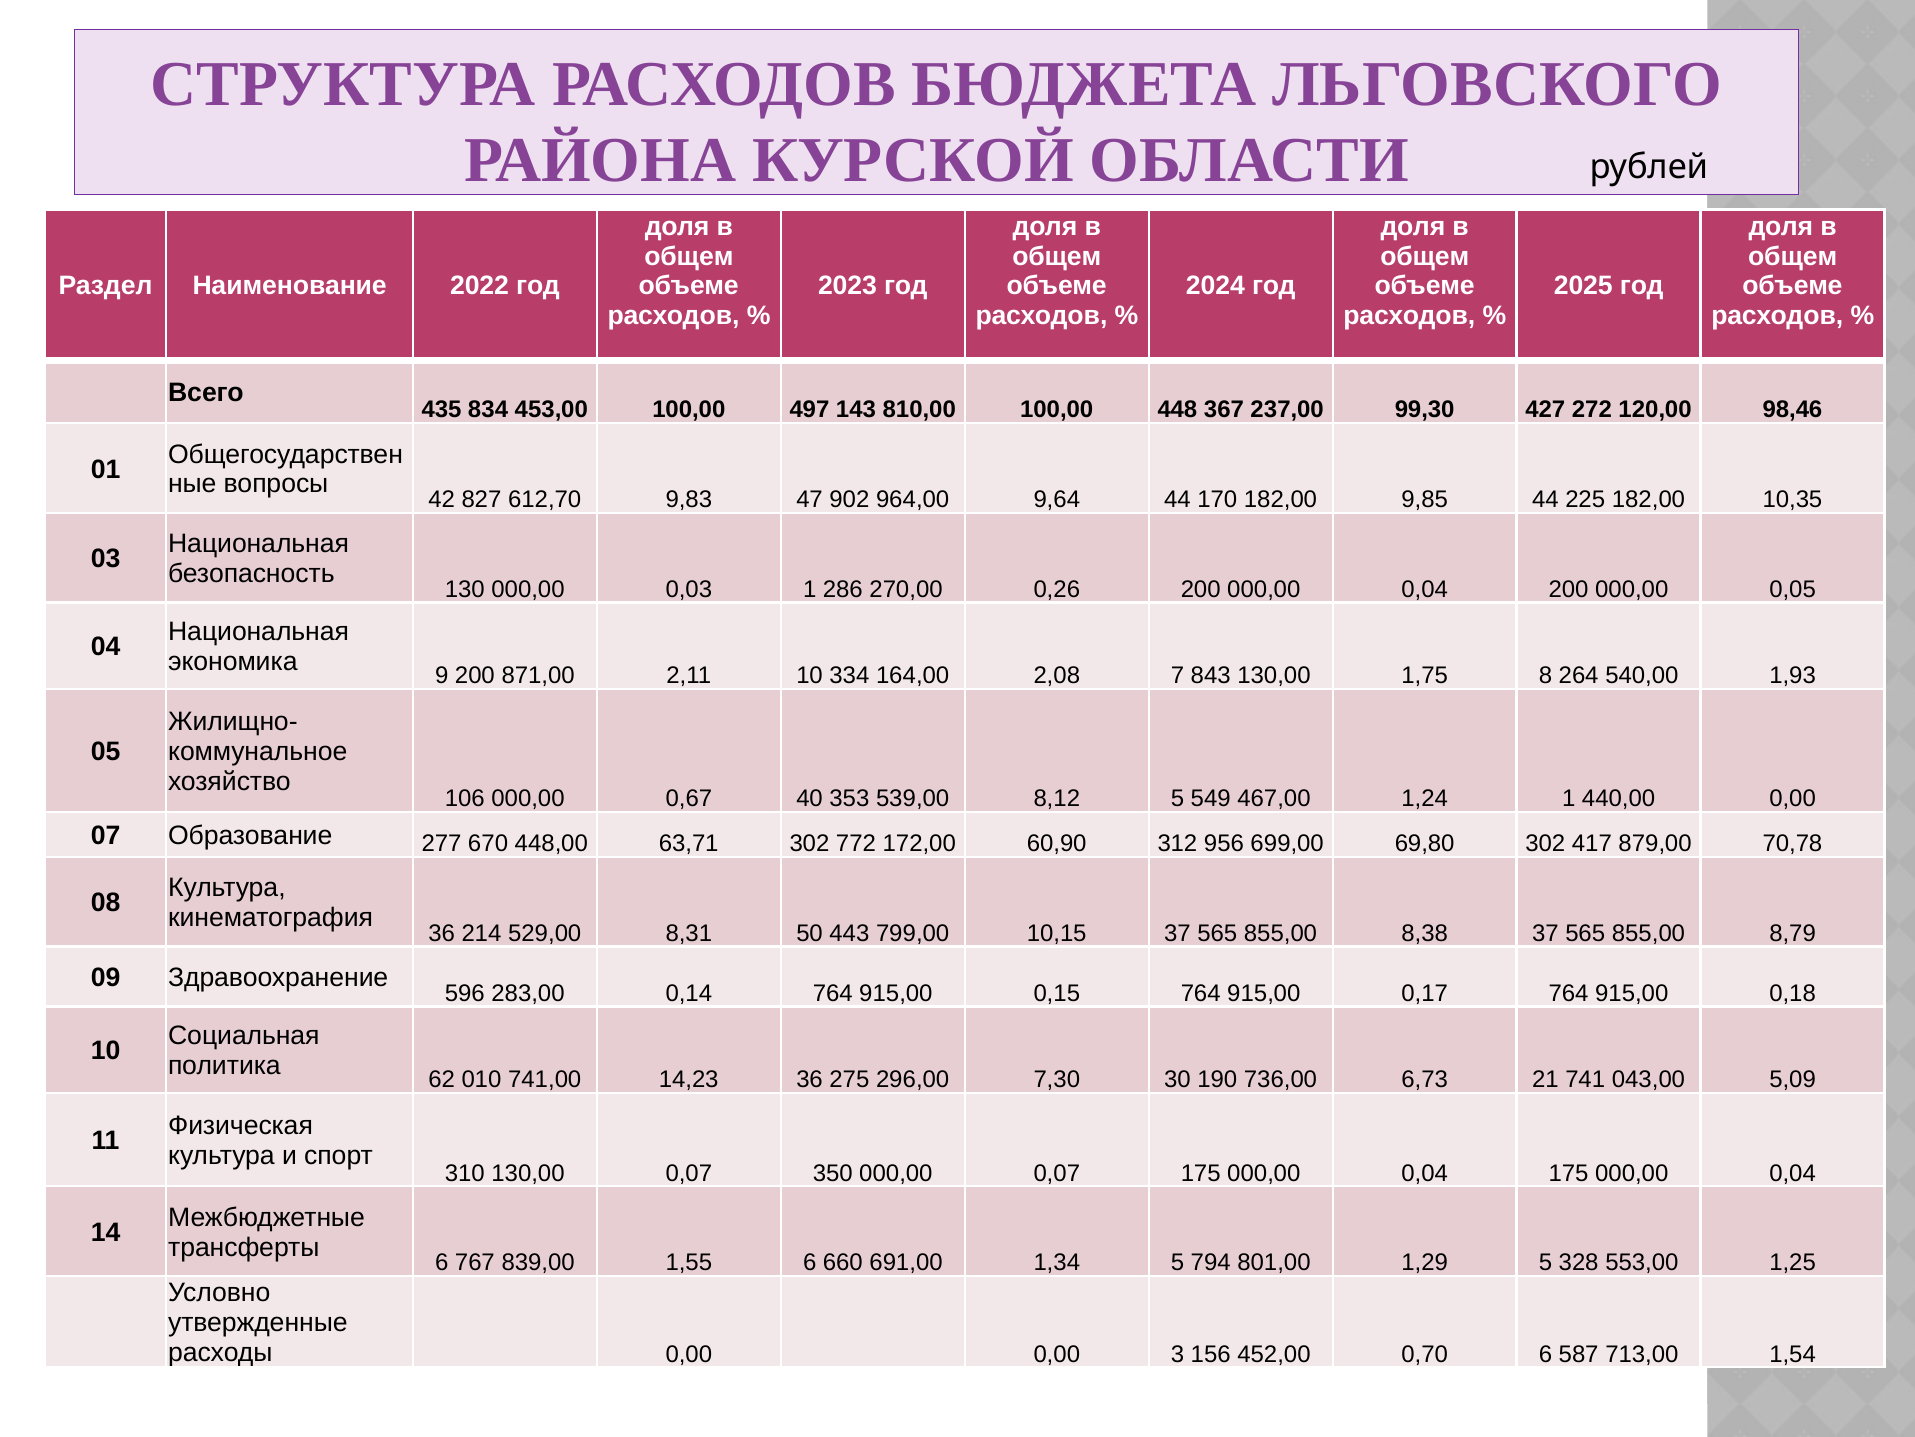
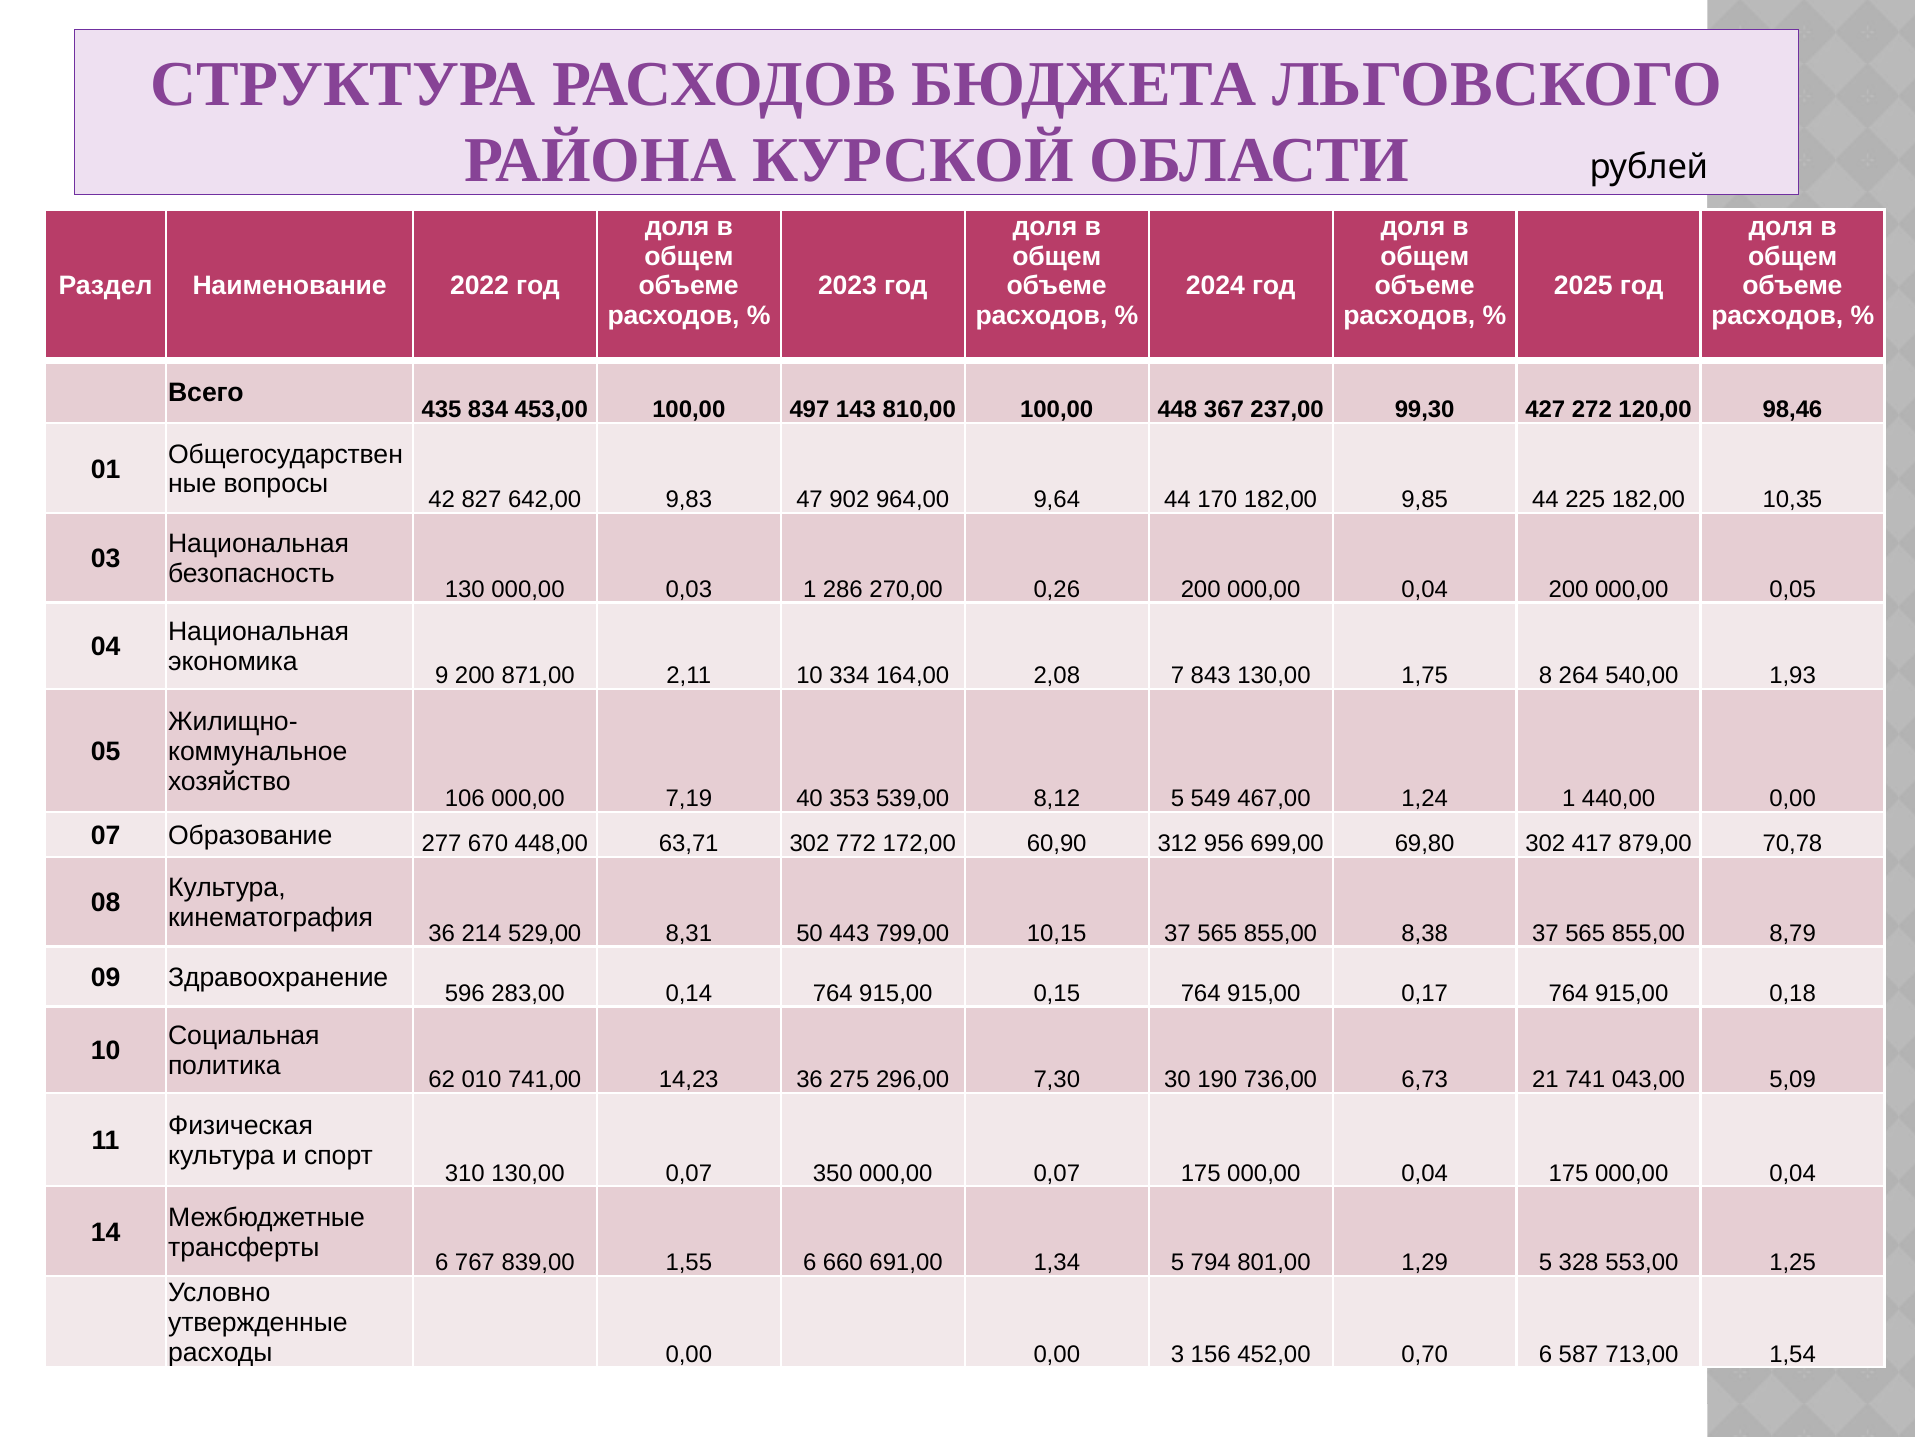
612,70: 612,70 -> 642,00 (545, 499)
0,67: 0,67 -> 7,19 (689, 799)
